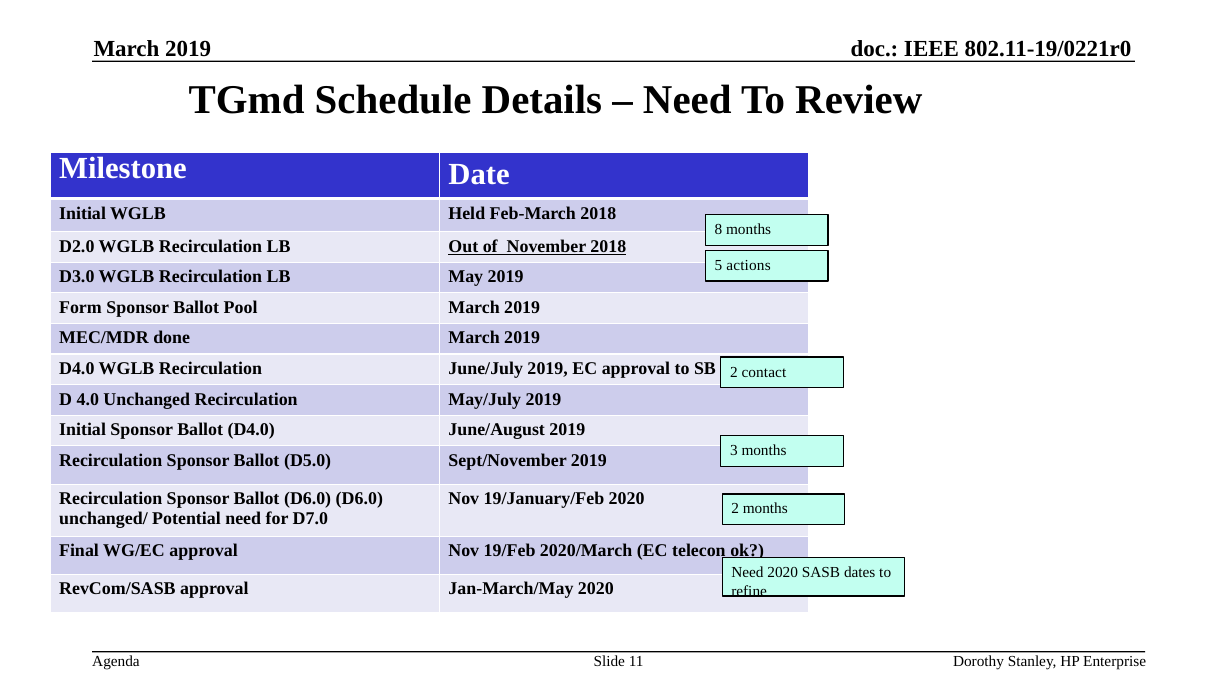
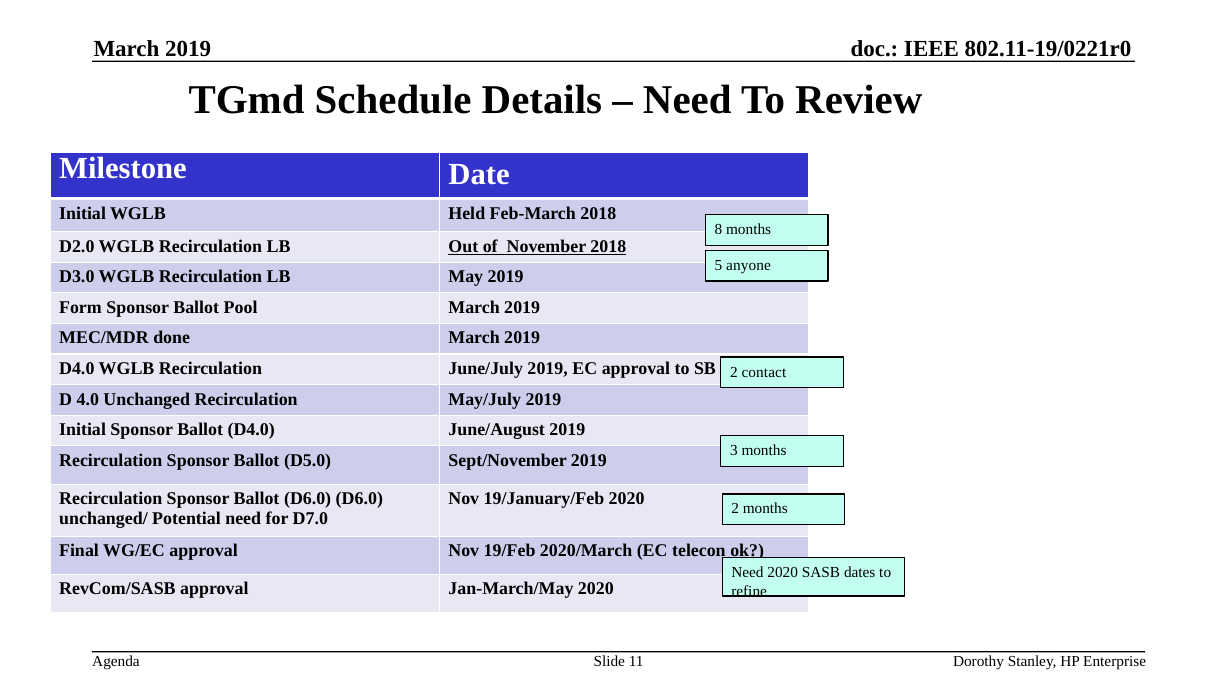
actions: actions -> anyone (749, 265)
